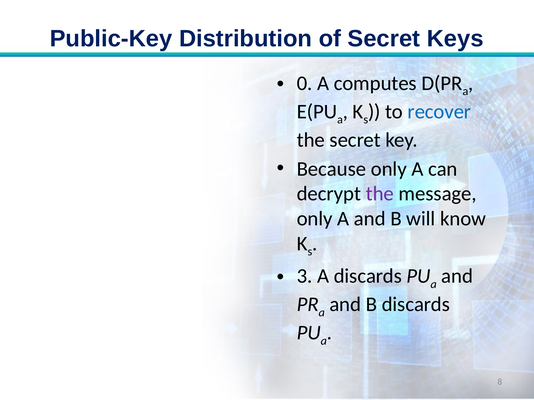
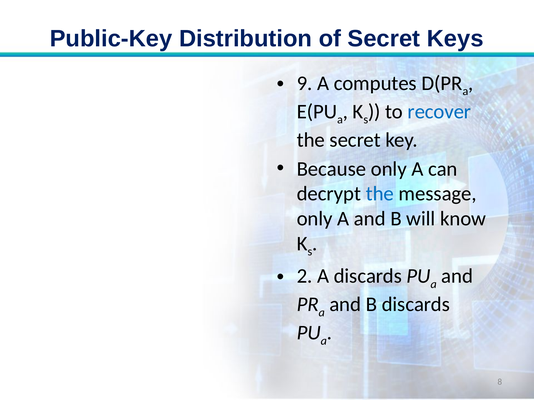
0: 0 -> 9 (305, 83)
the colour: purple -> blue (380, 194)
3: 3 -> 2 (305, 276)
